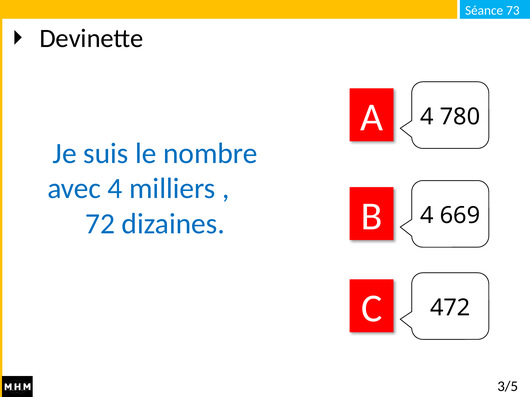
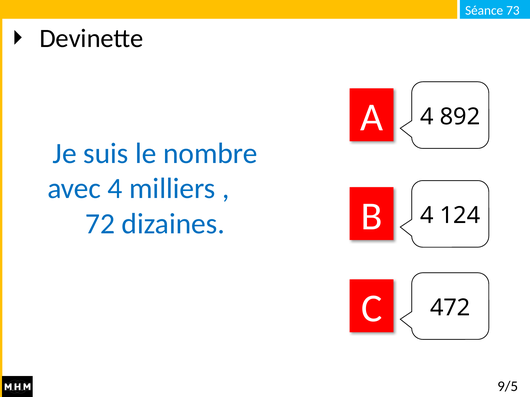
780: 780 -> 892 (460, 117)
669: 669 -> 124 (460, 216)
3/5: 3/5 -> 9/5 (508, 387)
